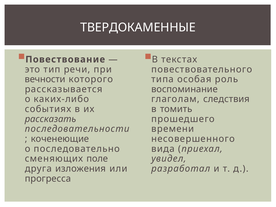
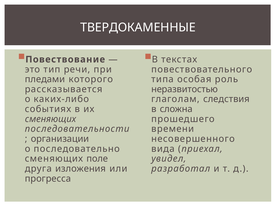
вечности: вечности -> пледами (45, 79)
воспоминание: воспоминание -> неразвитостью (185, 89)
томить: томить -> сложна (176, 109)
рассказать: рассказать -> сменяющих (50, 119)
коченеющие: коченеющие -> организации (60, 139)
